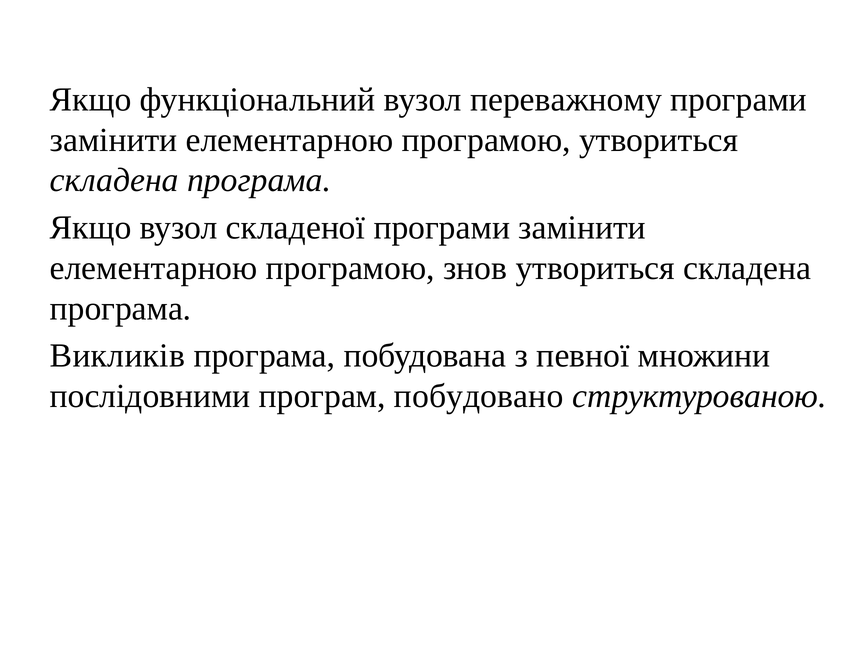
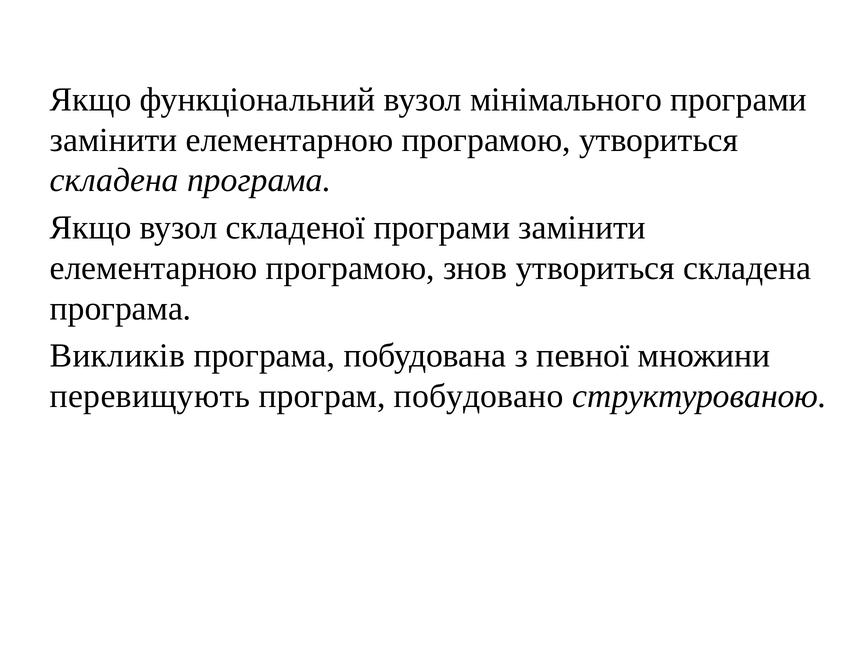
переважному: переважному -> мінімального (566, 99)
послідовними: послідовними -> перевищують (150, 396)
